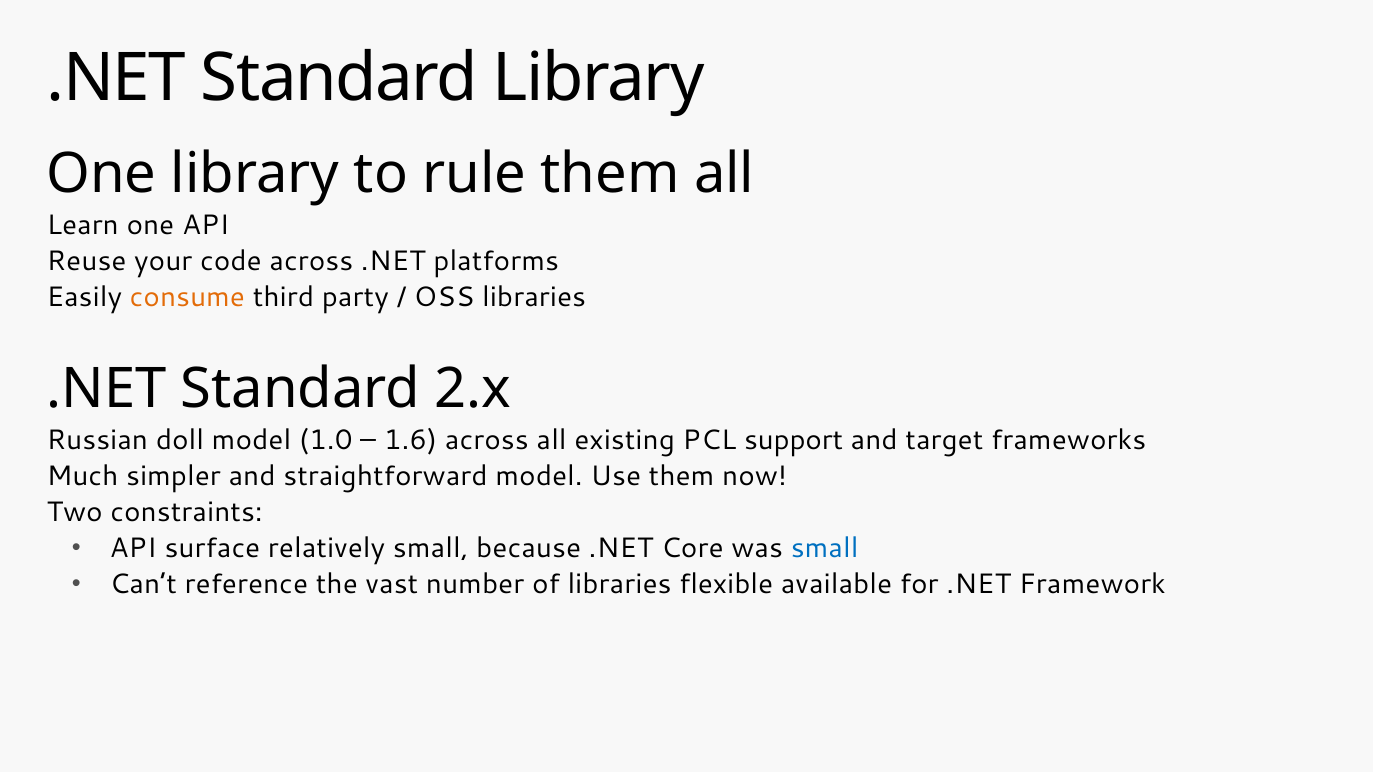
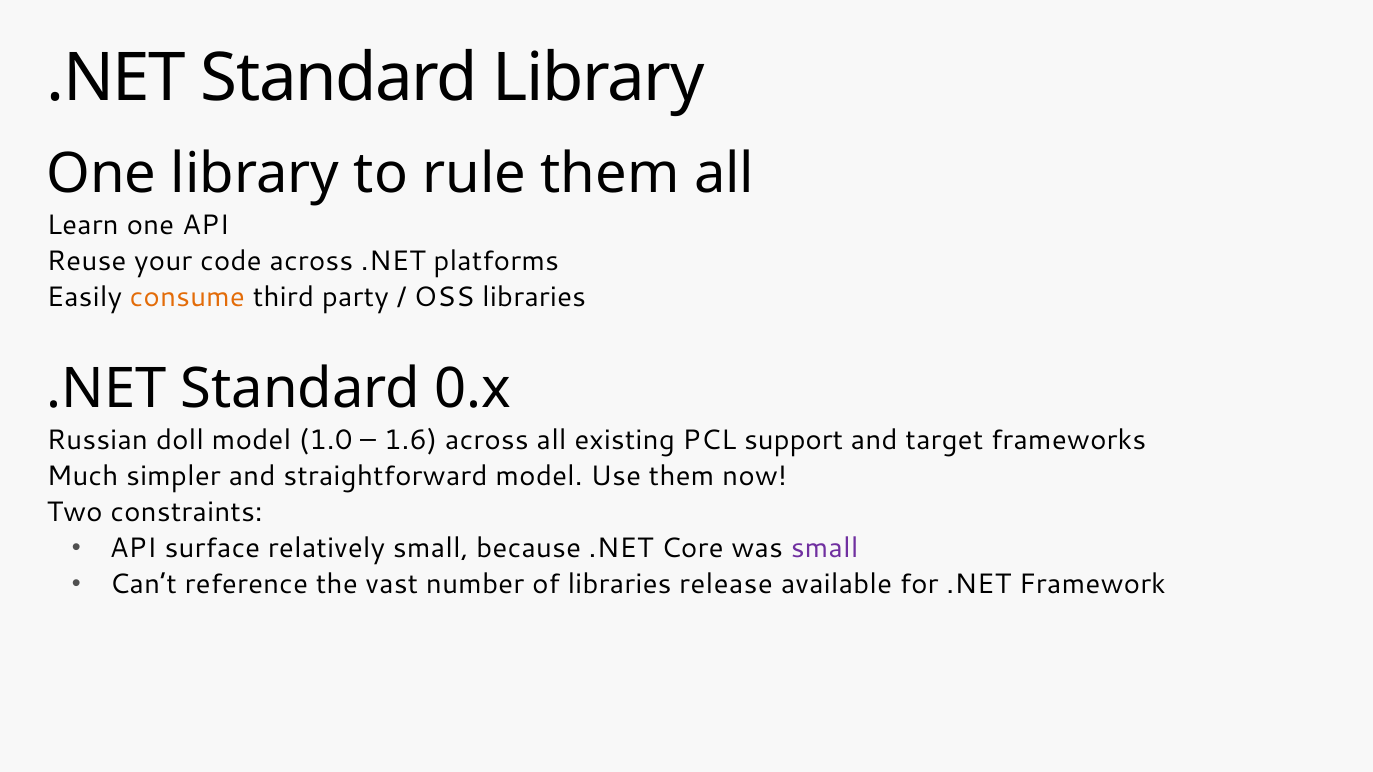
2.x: 2.x -> 0.x (473, 389)
small colour: blue -> purple (825, 548)
flexible: flexible -> release (726, 584)
